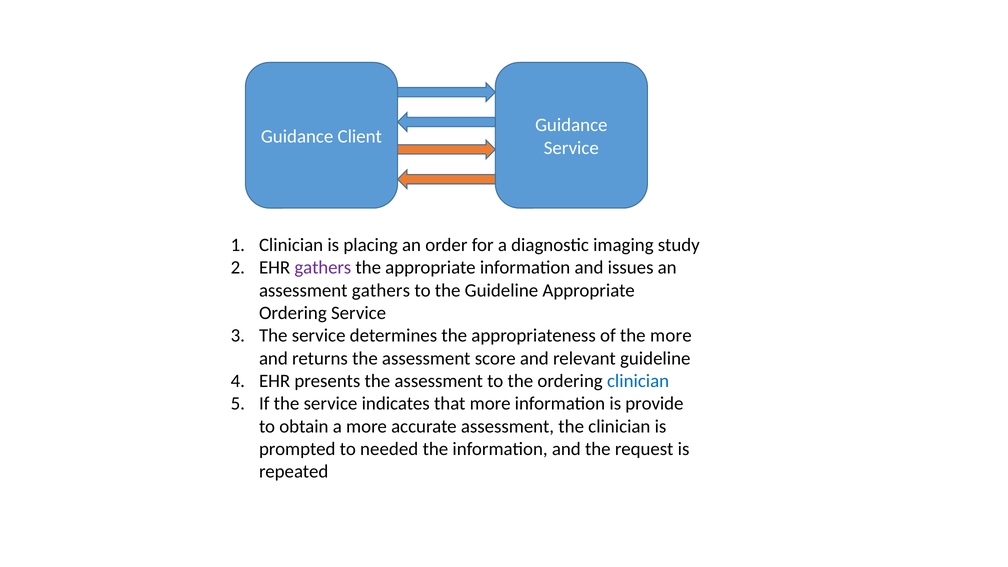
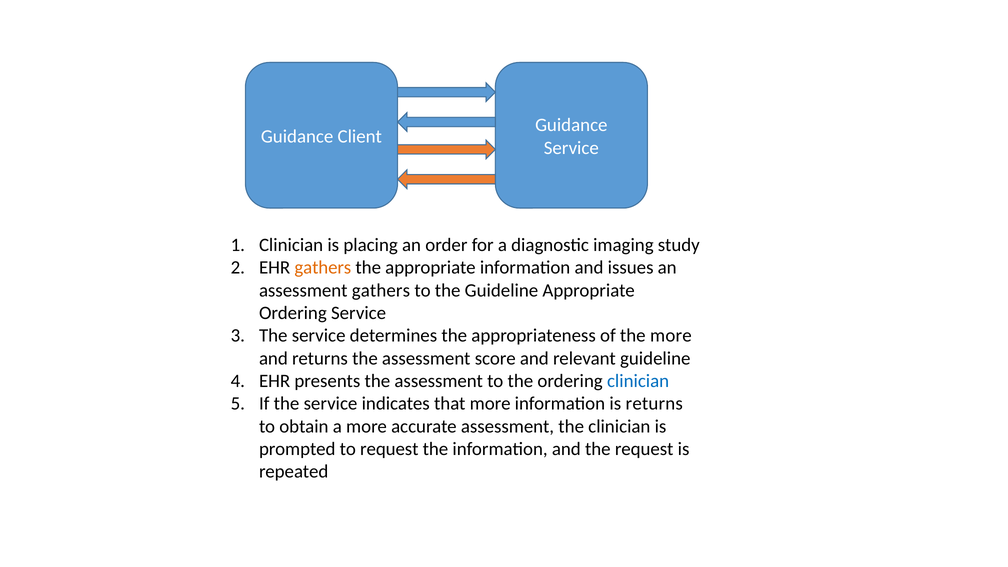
gathers colour: purple -> orange (323, 268)
is provide: provide -> returns (654, 404)
to needed: needed -> request (389, 449)
